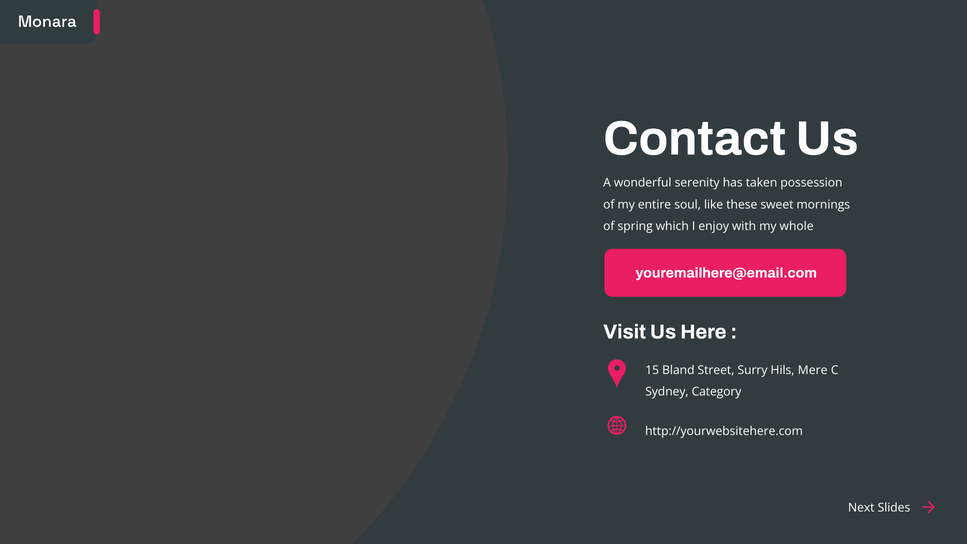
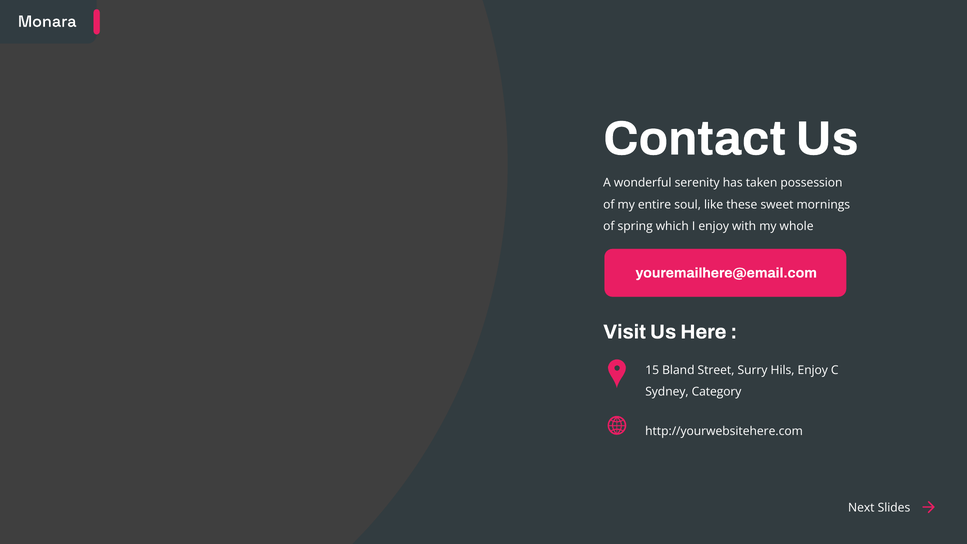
Hils Mere: Mere -> Enjoy (813, 370)
